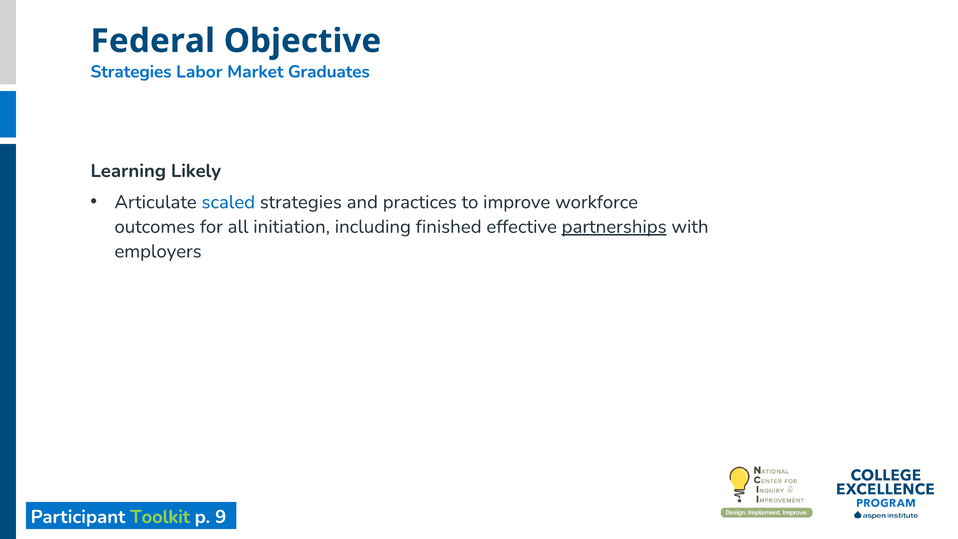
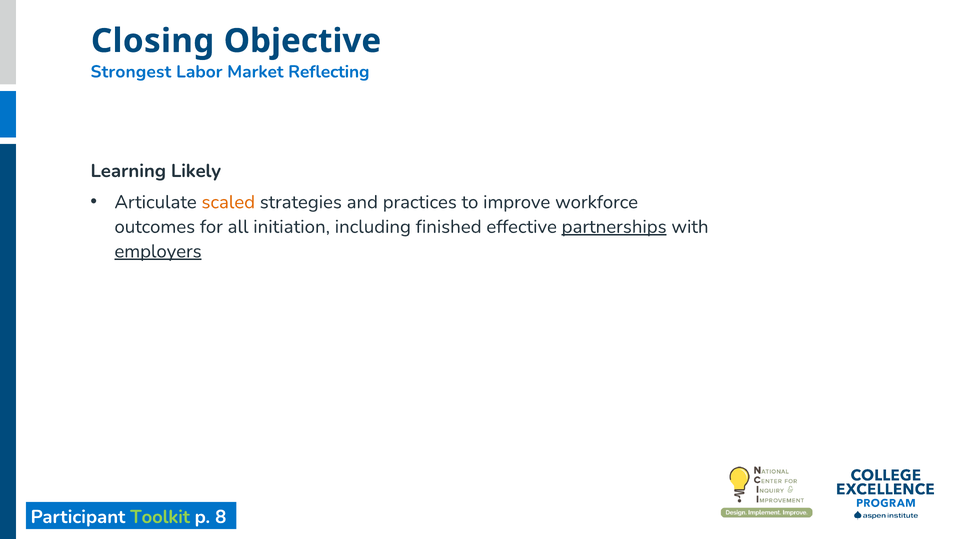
Federal: Federal -> Closing (153, 41)
Strategies: Strategies -> Strongest (131, 72)
Graduates: Graduates -> Reflecting (329, 72)
scaled colour: blue -> orange (228, 202)
employers underline: none -> present (158, 251)
9: 9 -> 8 (221, 517)
